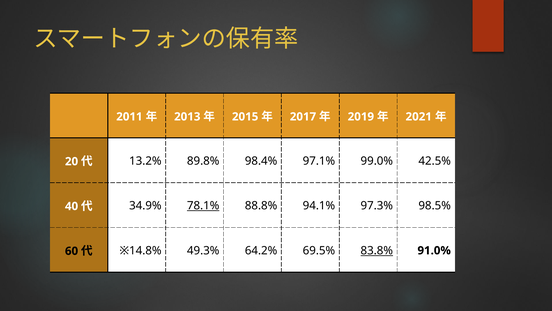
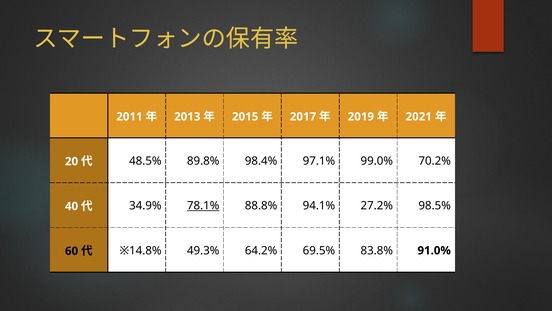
13.2%: 13.2% -> 48.5% (145, 161)
42.5%: 42.5% -> 70.2% (435, 161)
97.3%: 97.3% -> 27.2% (377, 205)
83.8% underline: present -> none (377, 250)
